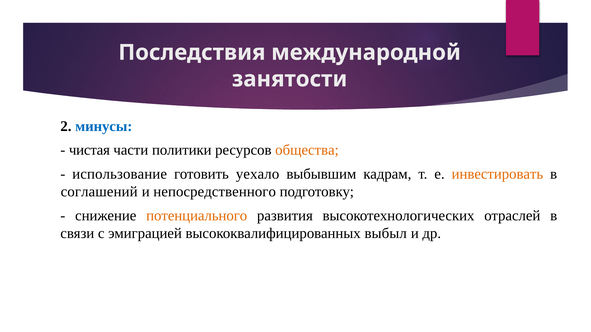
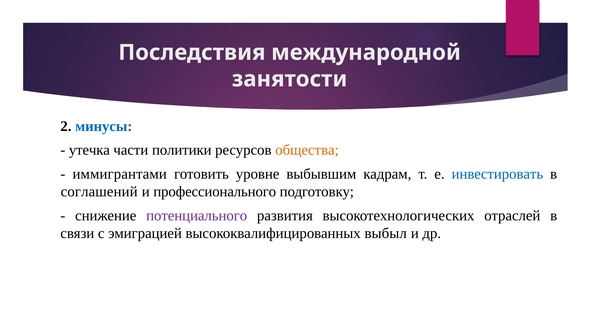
чистая: чистая -> утечка (89, 150)
использование: использование -> иммигрантами (120, 174)
уехало: уехало -> уровне (258, 174)
инвестировать colour: orange -> blue (497, 174)
непосредственного: непосредственного -> профессионального (215, 192)
потенциального colour: orange -> purple (197, 216)
